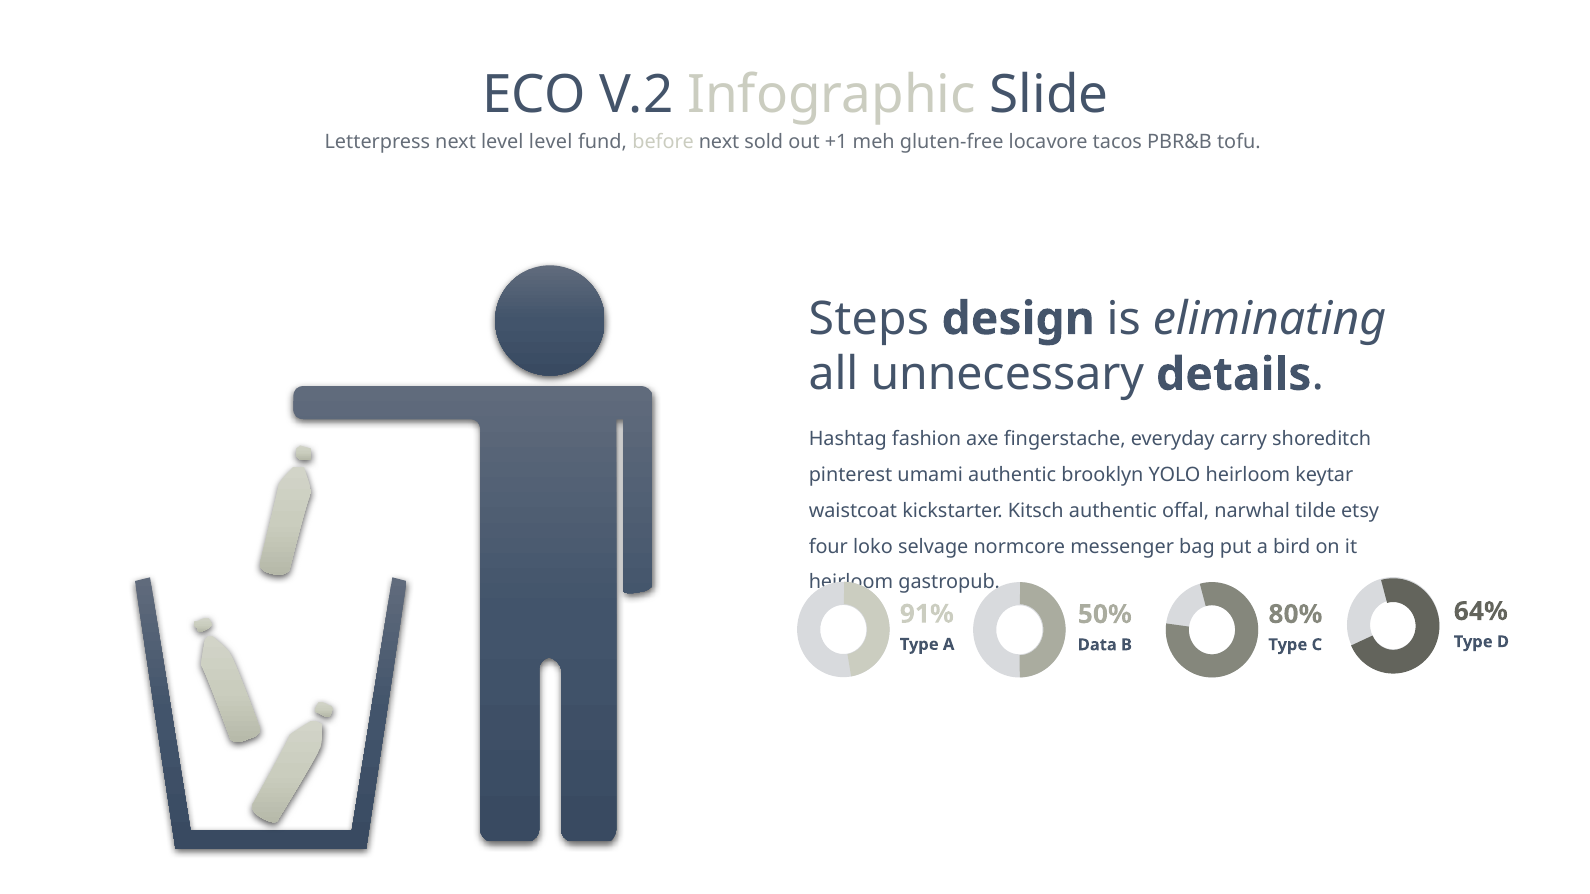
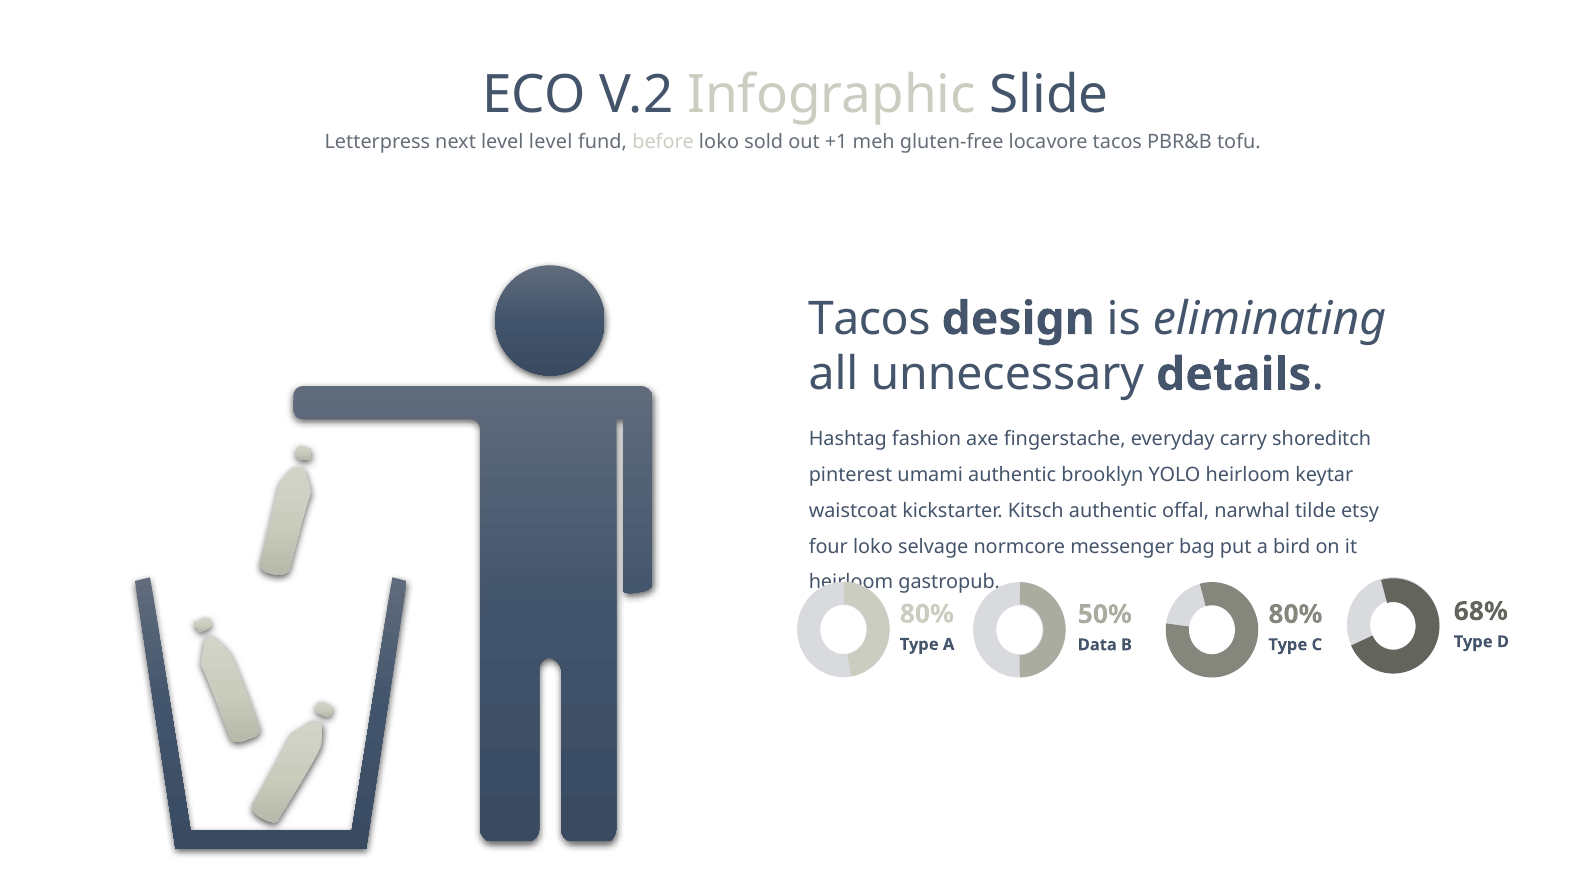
before next: next -> loko (719, 142)
Steps: Steps -> Tacos (869, 319)
64%: 64% -> 68% (1481, 612)
91%: 91% -> 80% (927, 614)
